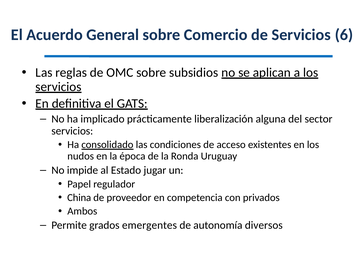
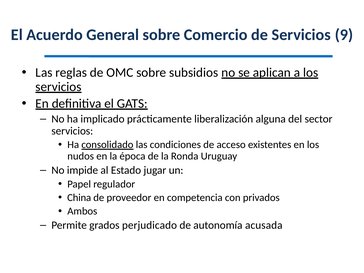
6: 6 -> 9 (344, 35)
emergentes: emergentes -> perjudicado (149, 225)
diversos: diversos -> acusada (264, 225)
